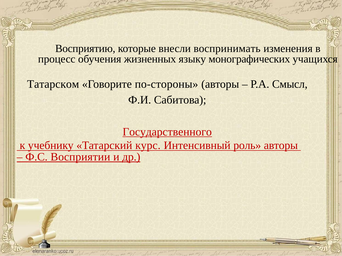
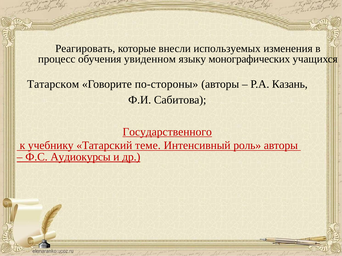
Восприятию: Восприятию -> Реагировать (85, 49)
воспринимать: воспринимать -> используемых (227, 49)
жизненных: жизненных -> увиденном (150, 59)
Смысл: Смысл -> Казань (290, 84)
курс: курс -> теме (148, 146)
Восприятии: Восприятии -> Аудиокурсы (81, 157)
